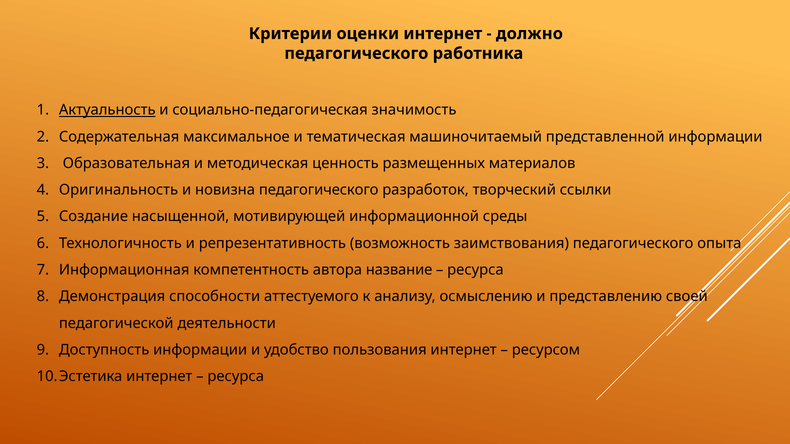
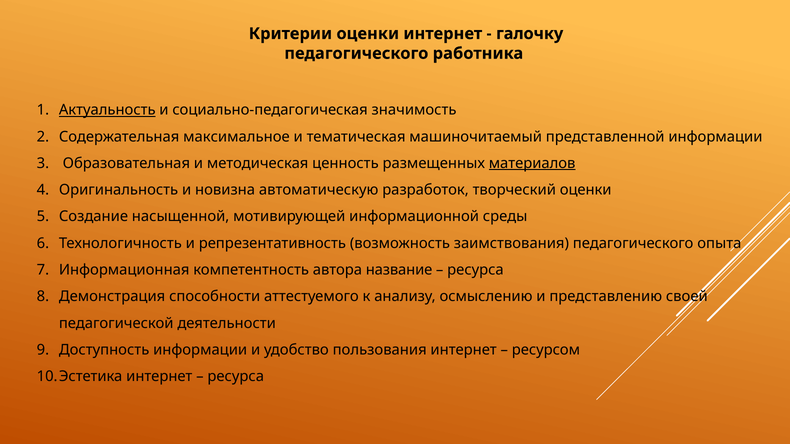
должно: должно -> галочку (530, 34)
материалов underline: none -> present (532, 163)
новизна педагогического: педагогического -> автоматическую (319, 190)
творческий ссылки: ссылки -> оценки (586, 190)
